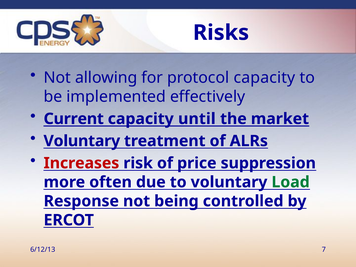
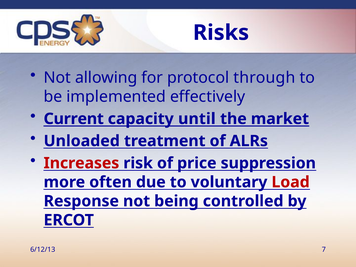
protocol capacity: capacity -> through (264, 78)
Voluntary: Voluntary -> Unloaded (82, 141)
Load colour: green -> red (291, 182)
